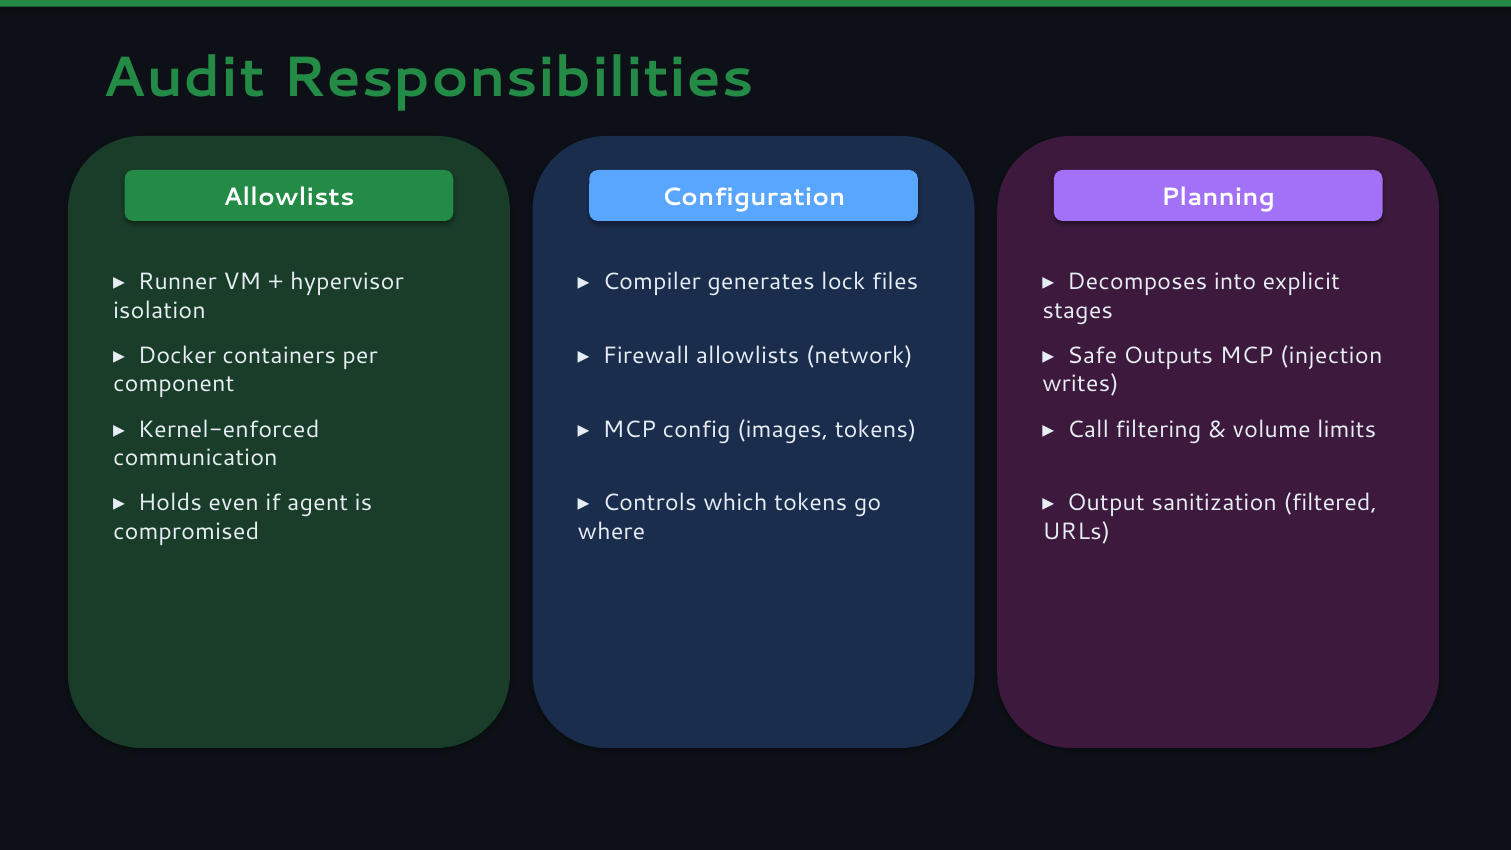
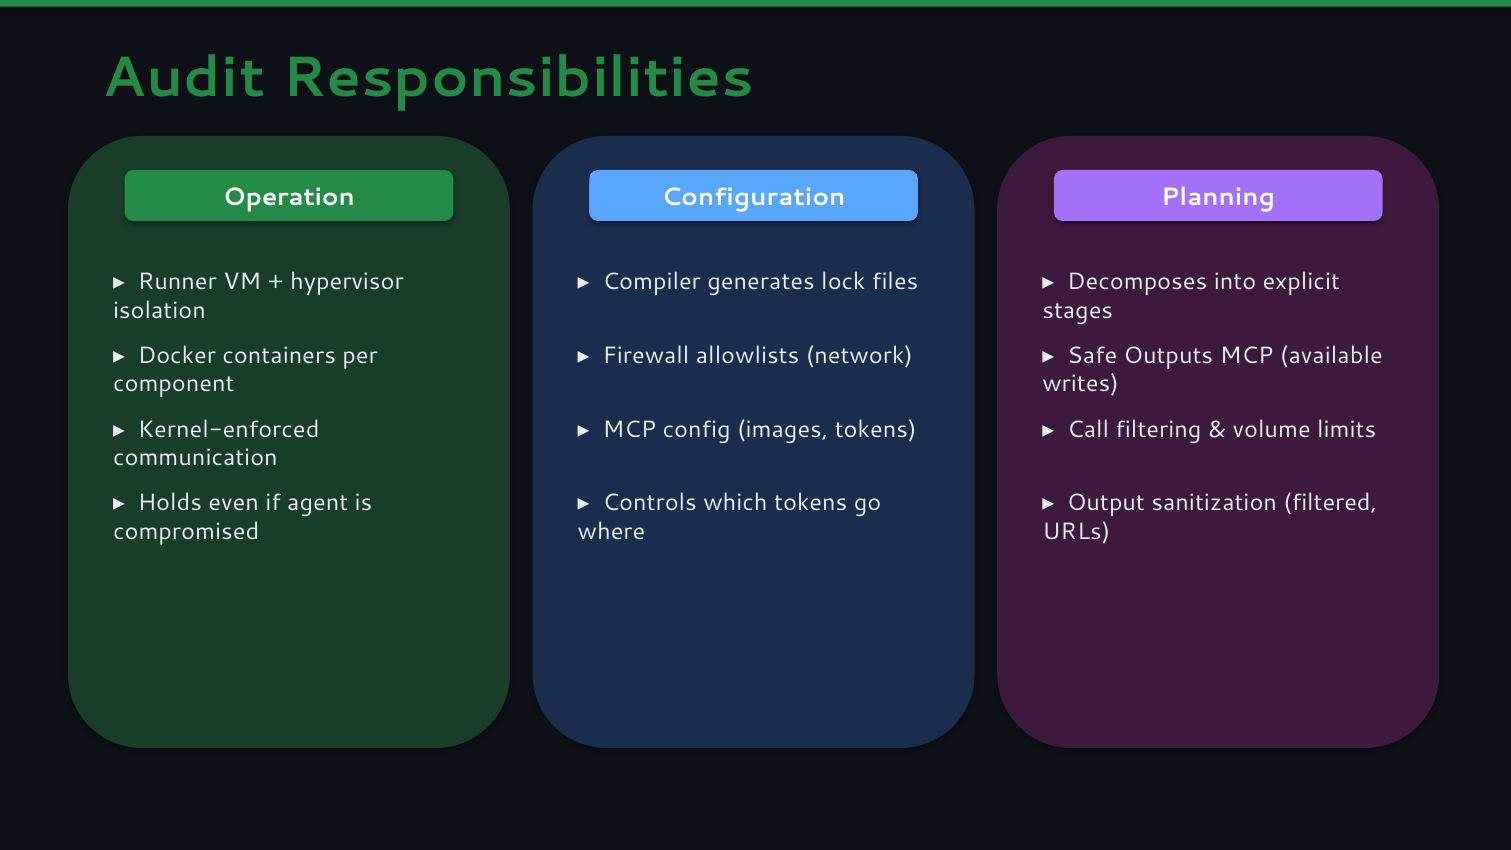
Allowlists: Allowlists -> Operation (289, 197)
injection: injection -> available (1331, 356)
